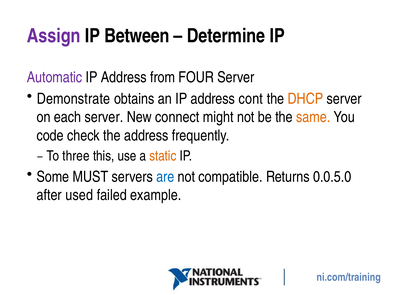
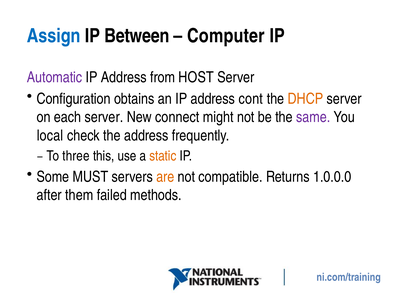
Assign colour: purple -> blue (54, 36)
Determine: Determine -> Computer (226, 36)
FOUR: FOUR -> HOST (196, 77)
Demonstrate: Demonstrate -> Configuration (74, 99)
same colour: orange -> purple (313, 117)
code: code -> local (50, 135)
are colour: blue -> orange (165, 177)
0.0.5.0: 0.0.5.0 -> 1.0.0.0 (332, 177)
used: used -> them (79, 195)
example: example -> methods (156, 195)
